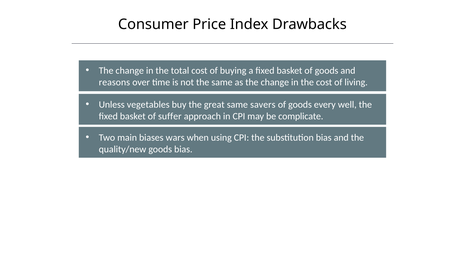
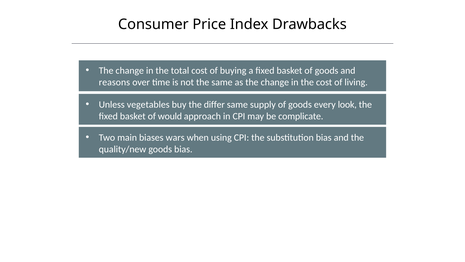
great: great -> differ (214, 104)
savers: savers -> supply (263, 104)
well: well -> look (347, 104)
suffer: suffer -> would (170, 116)
